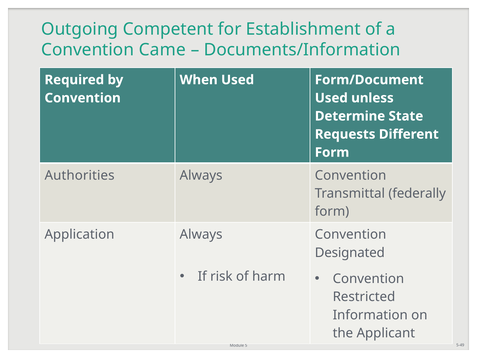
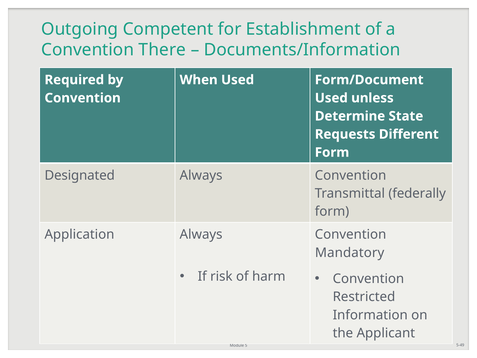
Came: Came -> There (162, 50)
Authorities: Authorities -> Designated (80, 175)
Designated: Designated -> Mandatory (350, 252)
